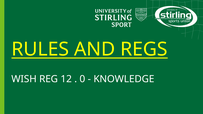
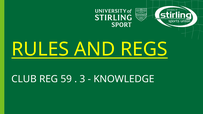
WISH: WISH -> CLUB (24, 79)
12: 12 -> 59 (66, 79)
0: 0 -> 3 (82, 79)
